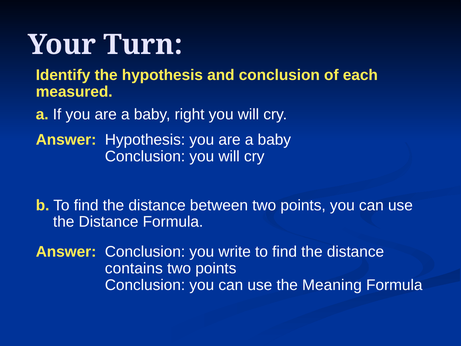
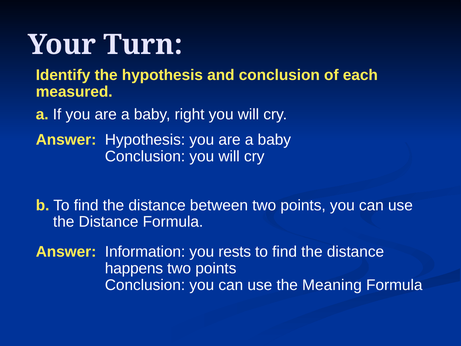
Answer Conclusion: Conclusion -> Information (145, 252)
write: write -> rests (235, 252)
contains: contains -> happens (134, 268)
